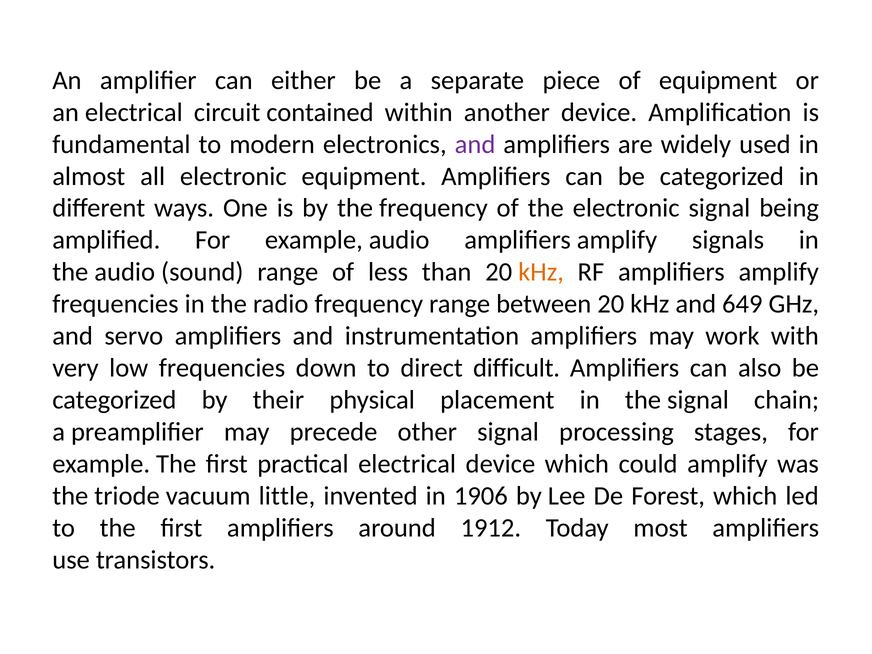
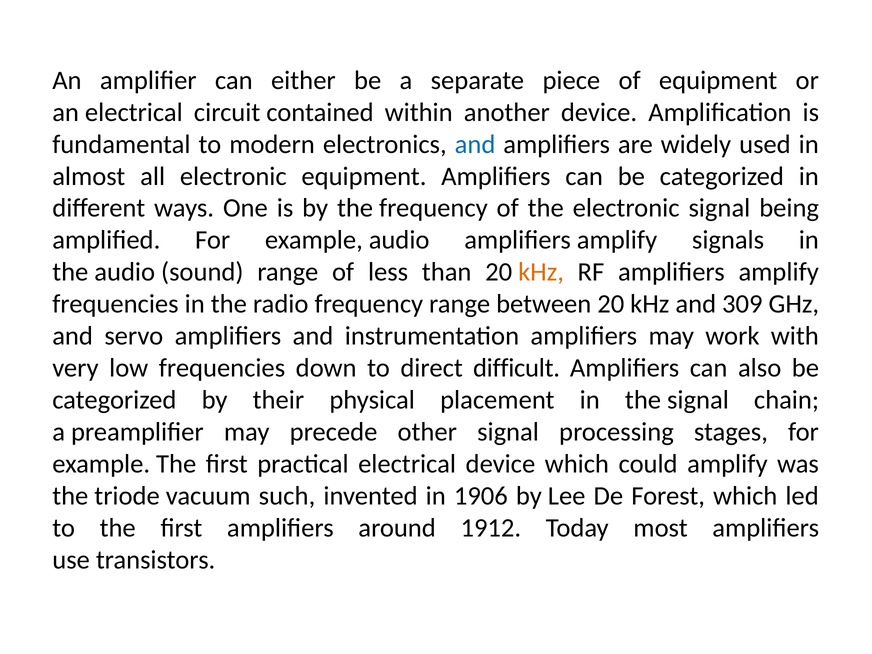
and colour: purple -> blue (475, 144)
649: 649 -> 309 (742, 304)
little: little -> such (287, 496)
